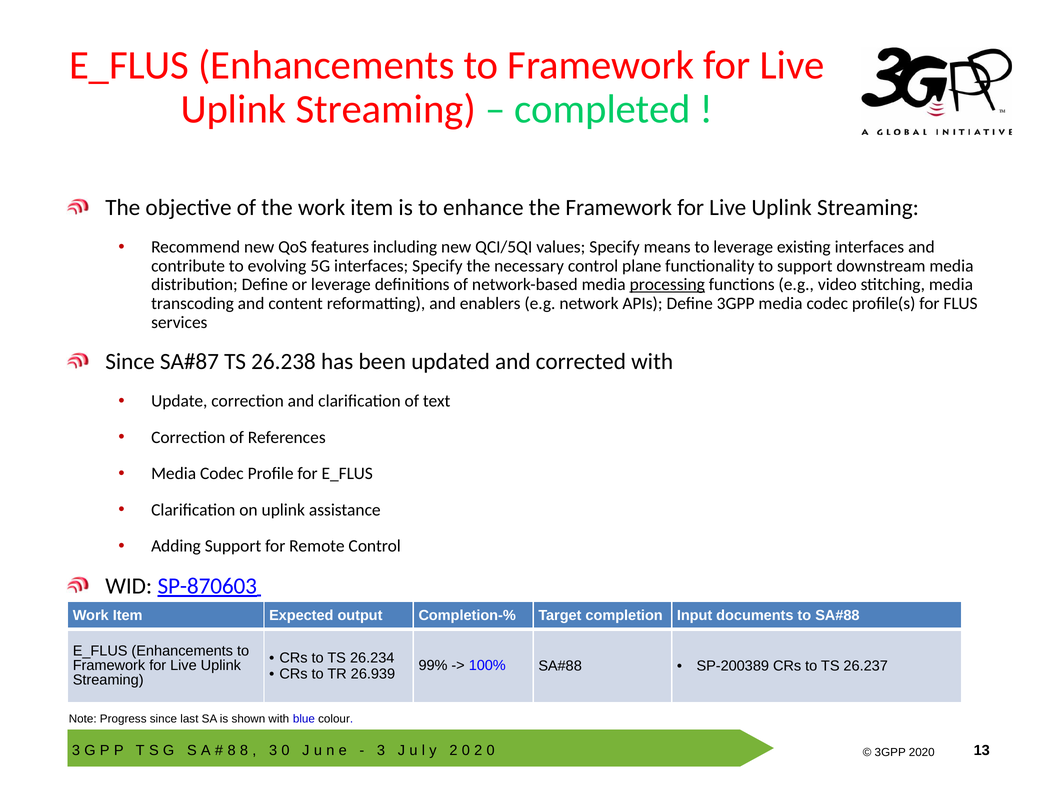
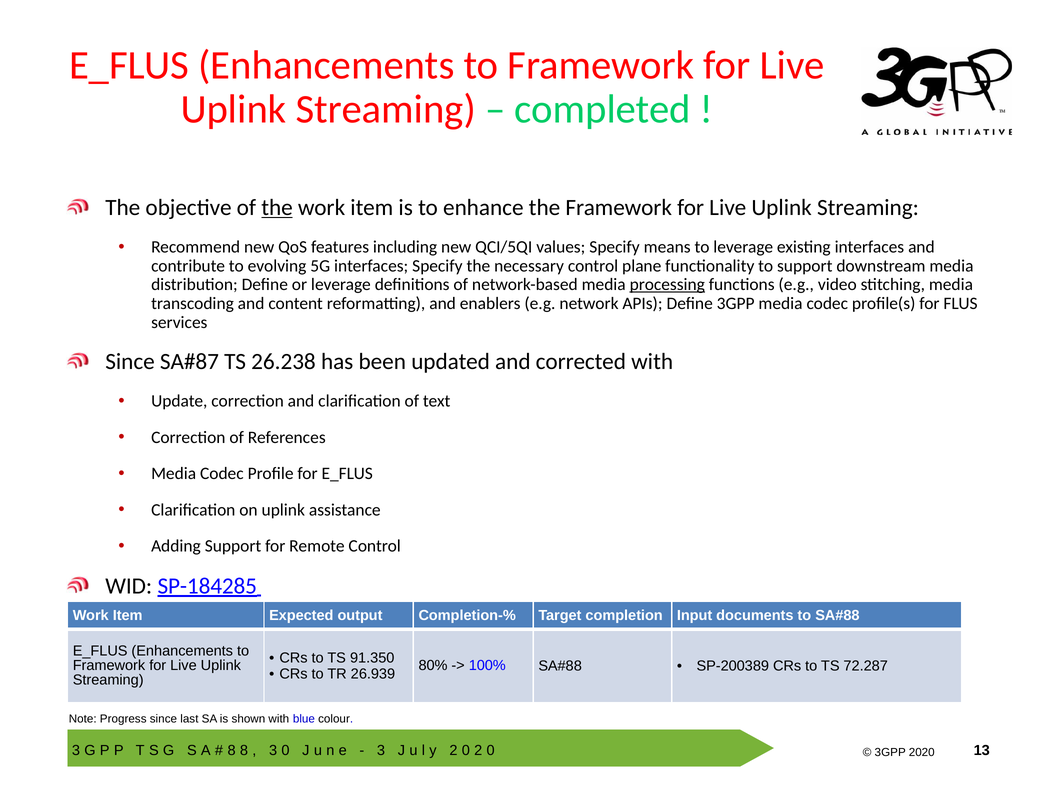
the underline: none -> present (277, 208)
SP-870603: SP-870603 -> SP-184285 (207, 586)
26.234: 26.234 -> 91.350 (372, 658)
99%: 99% -> 80% (433, 666)
26.237: 26.237 -> 72.287 (866, 666)
